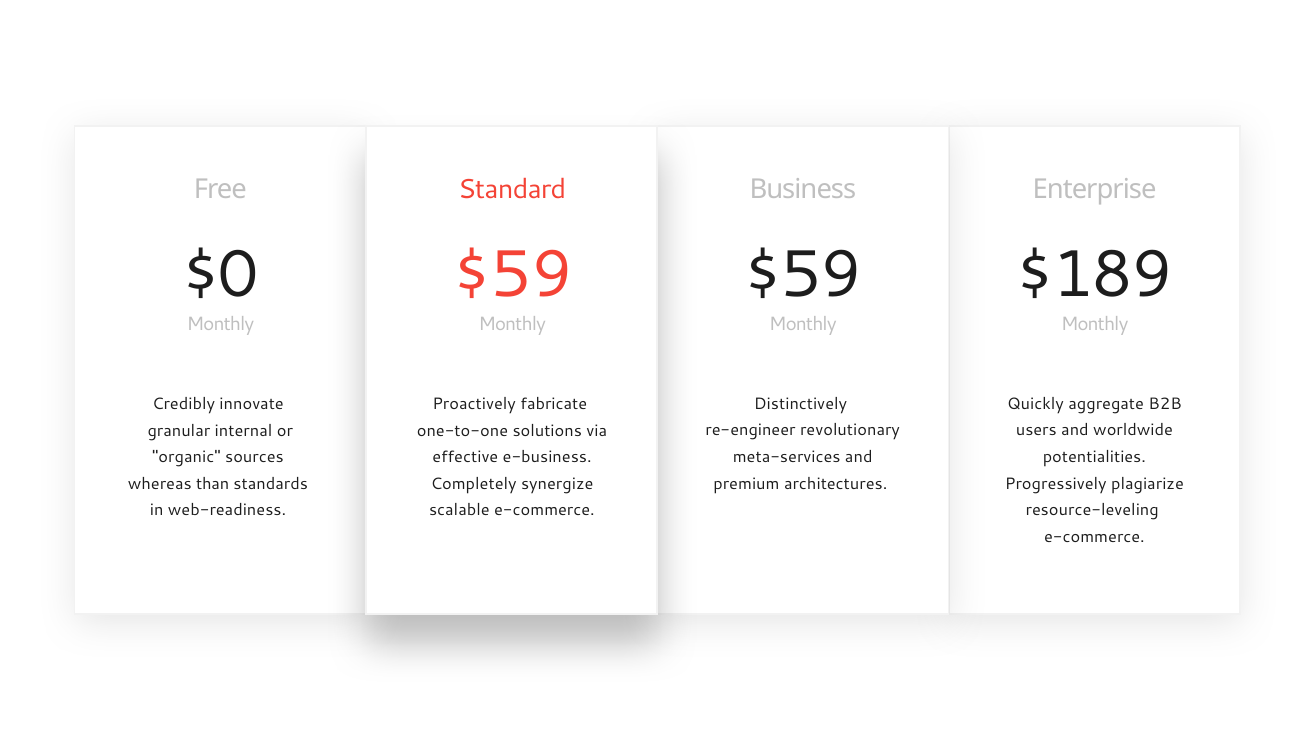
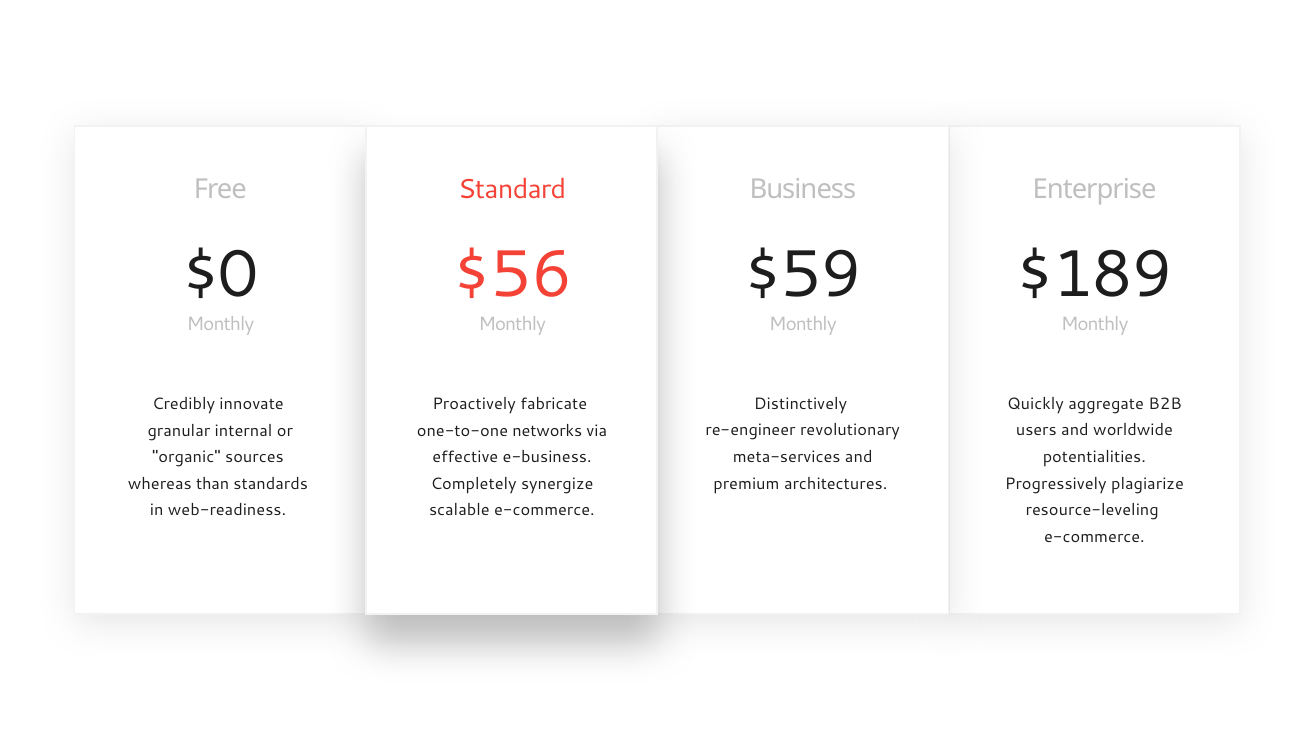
$59: $59 -> $56 (512, 275)
solutions: solutions -> networks (547, 430)
